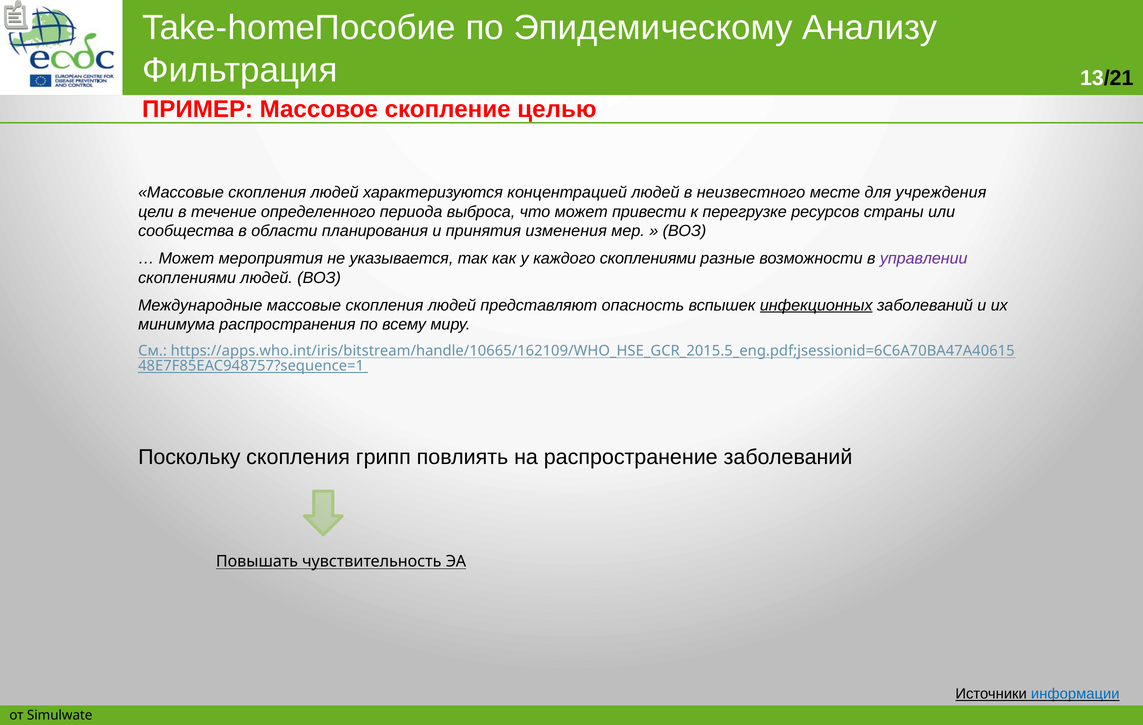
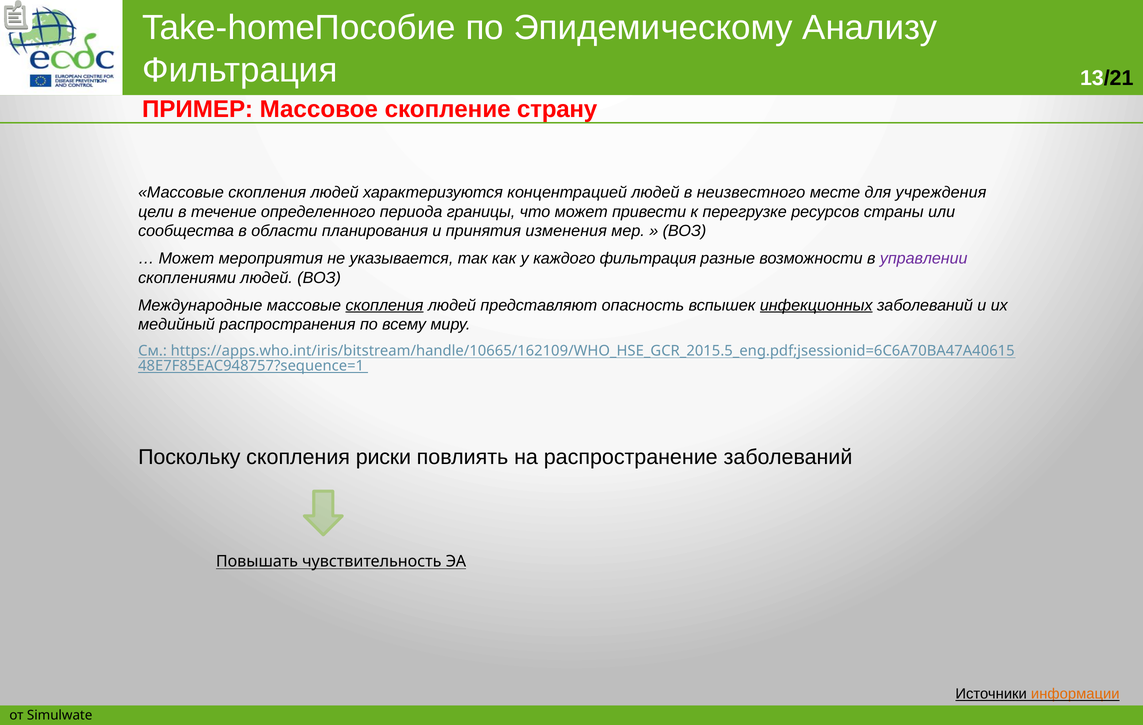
целью: целью -> страну (557, 109)
выброса: выброса -> границы (481, 212)
каждого скоплениями: скоплениями -> фильтрация (648, 259)
скопления underline: none -> present (384, 306)
минимума: минимума -> медийный (176, 325)
грипп: грипп -> риски (383, 457)
информации colour: blue -> orange (1075, 695)
